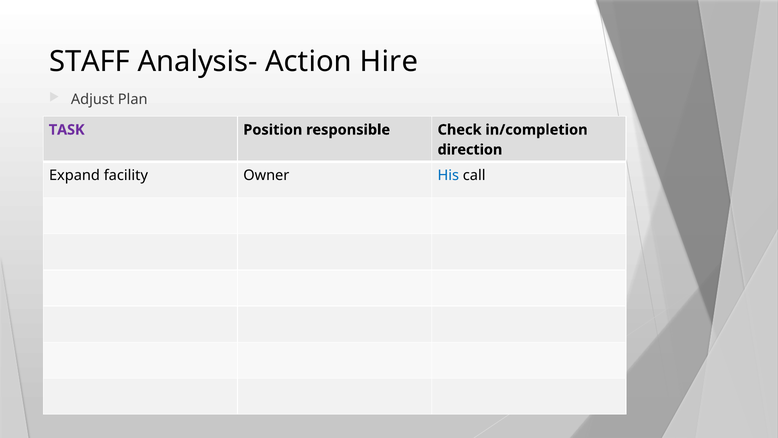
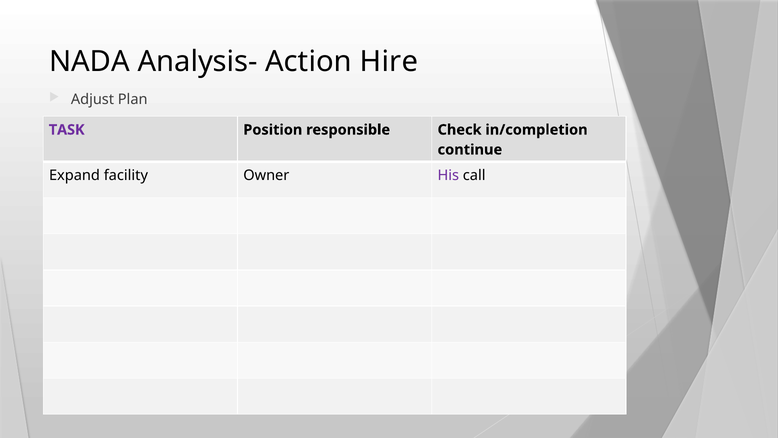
STAFF: STAFF -> NADA (90, 61)
direction: direction -> continue (470, 150)
His colour: blue -> purple (448, 175)
